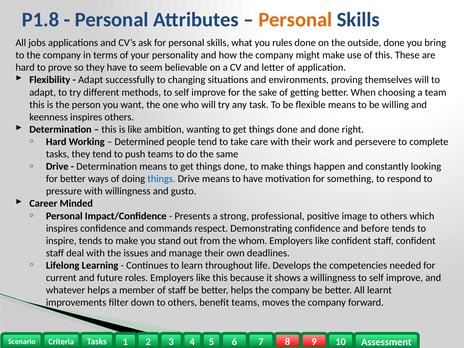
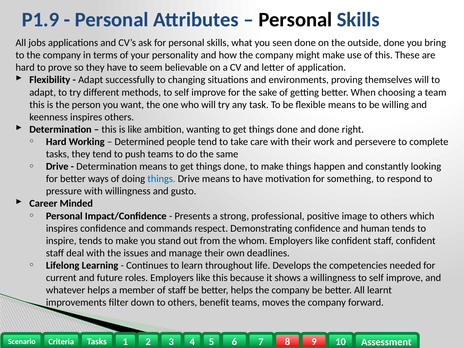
P1.8: P1.8 -> P1.9 (41, 20)
Personal colour: orange -> black (295, 20)
rules: rules -> seen (282, 43)
before: before -> human (375, 228)
